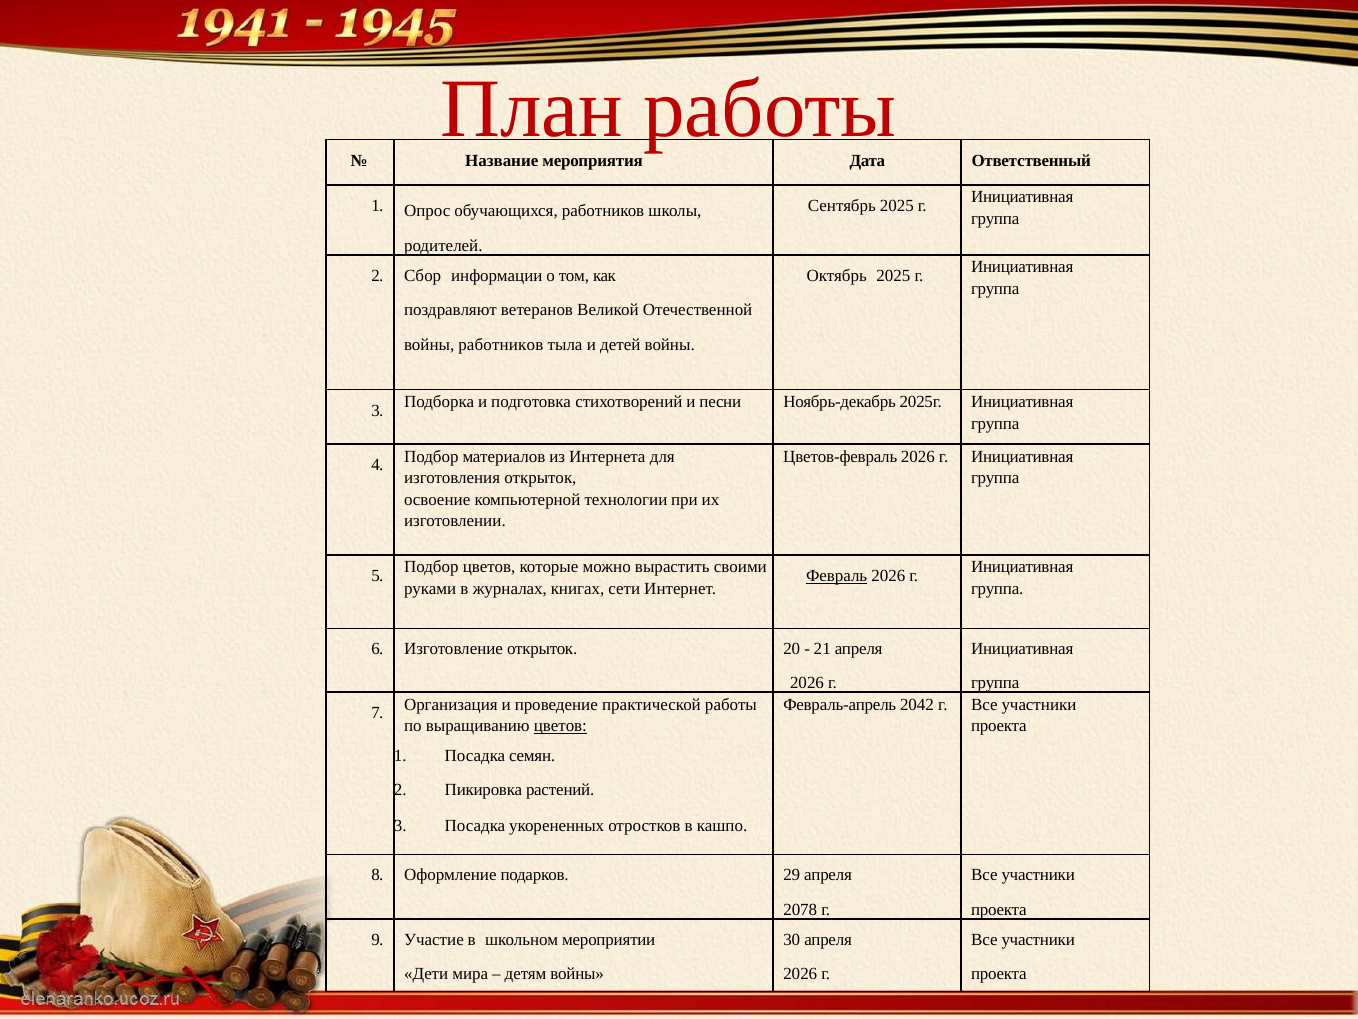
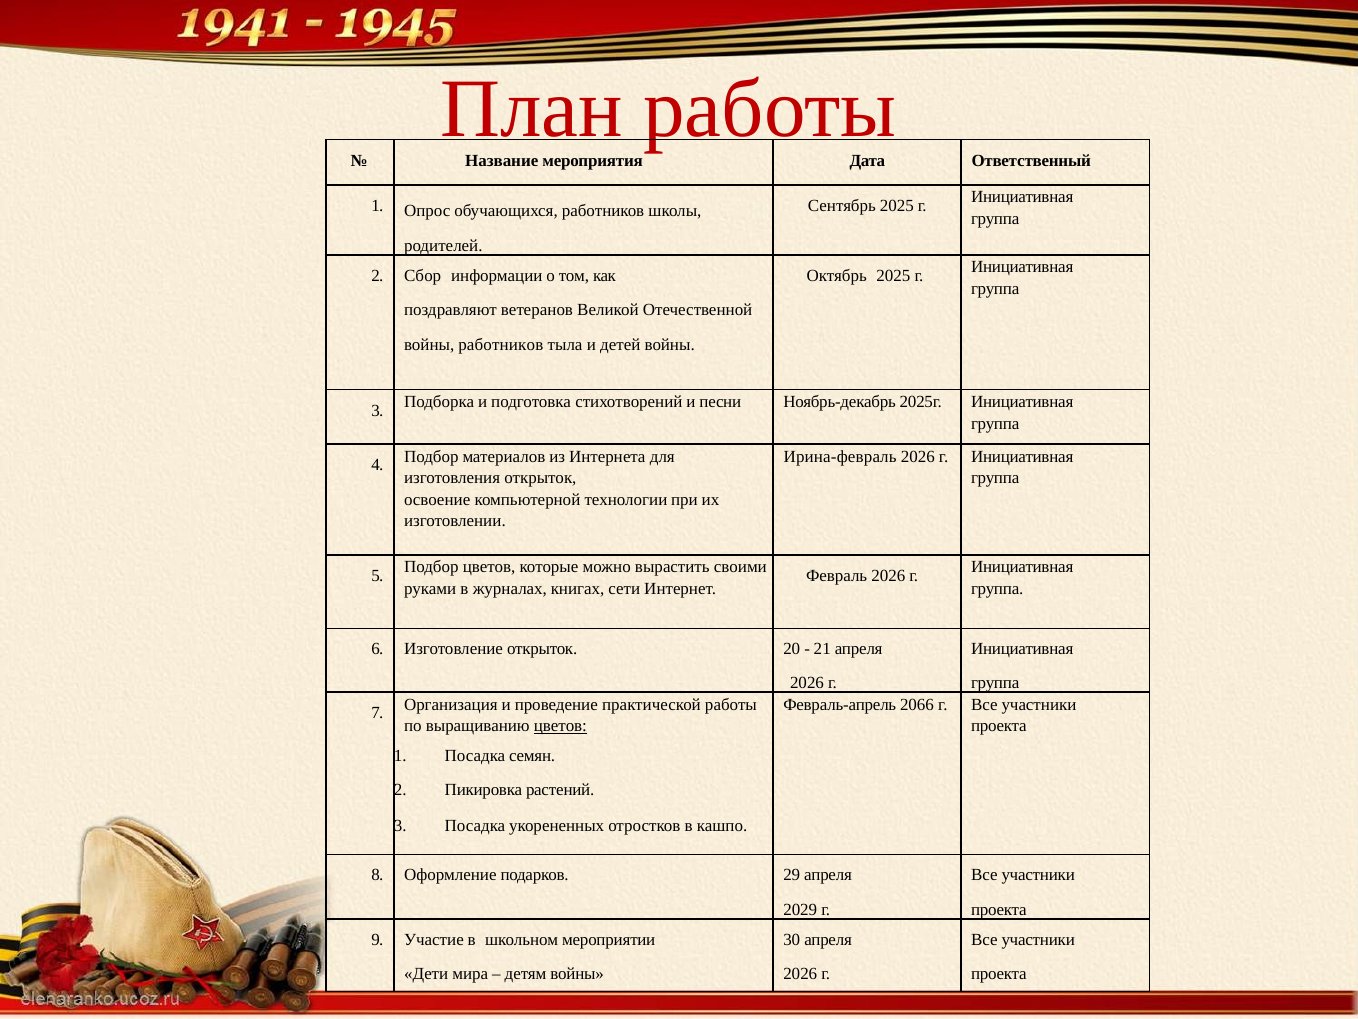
Цветов-февраль: Цветов-февраль -> Ирина-февраль (840, 456)
Февраль underline: present -> none (837, 576)
2042: 2042 -> 2066 (917, 704)
2078: 2078 -> 2029 (800, 909)
